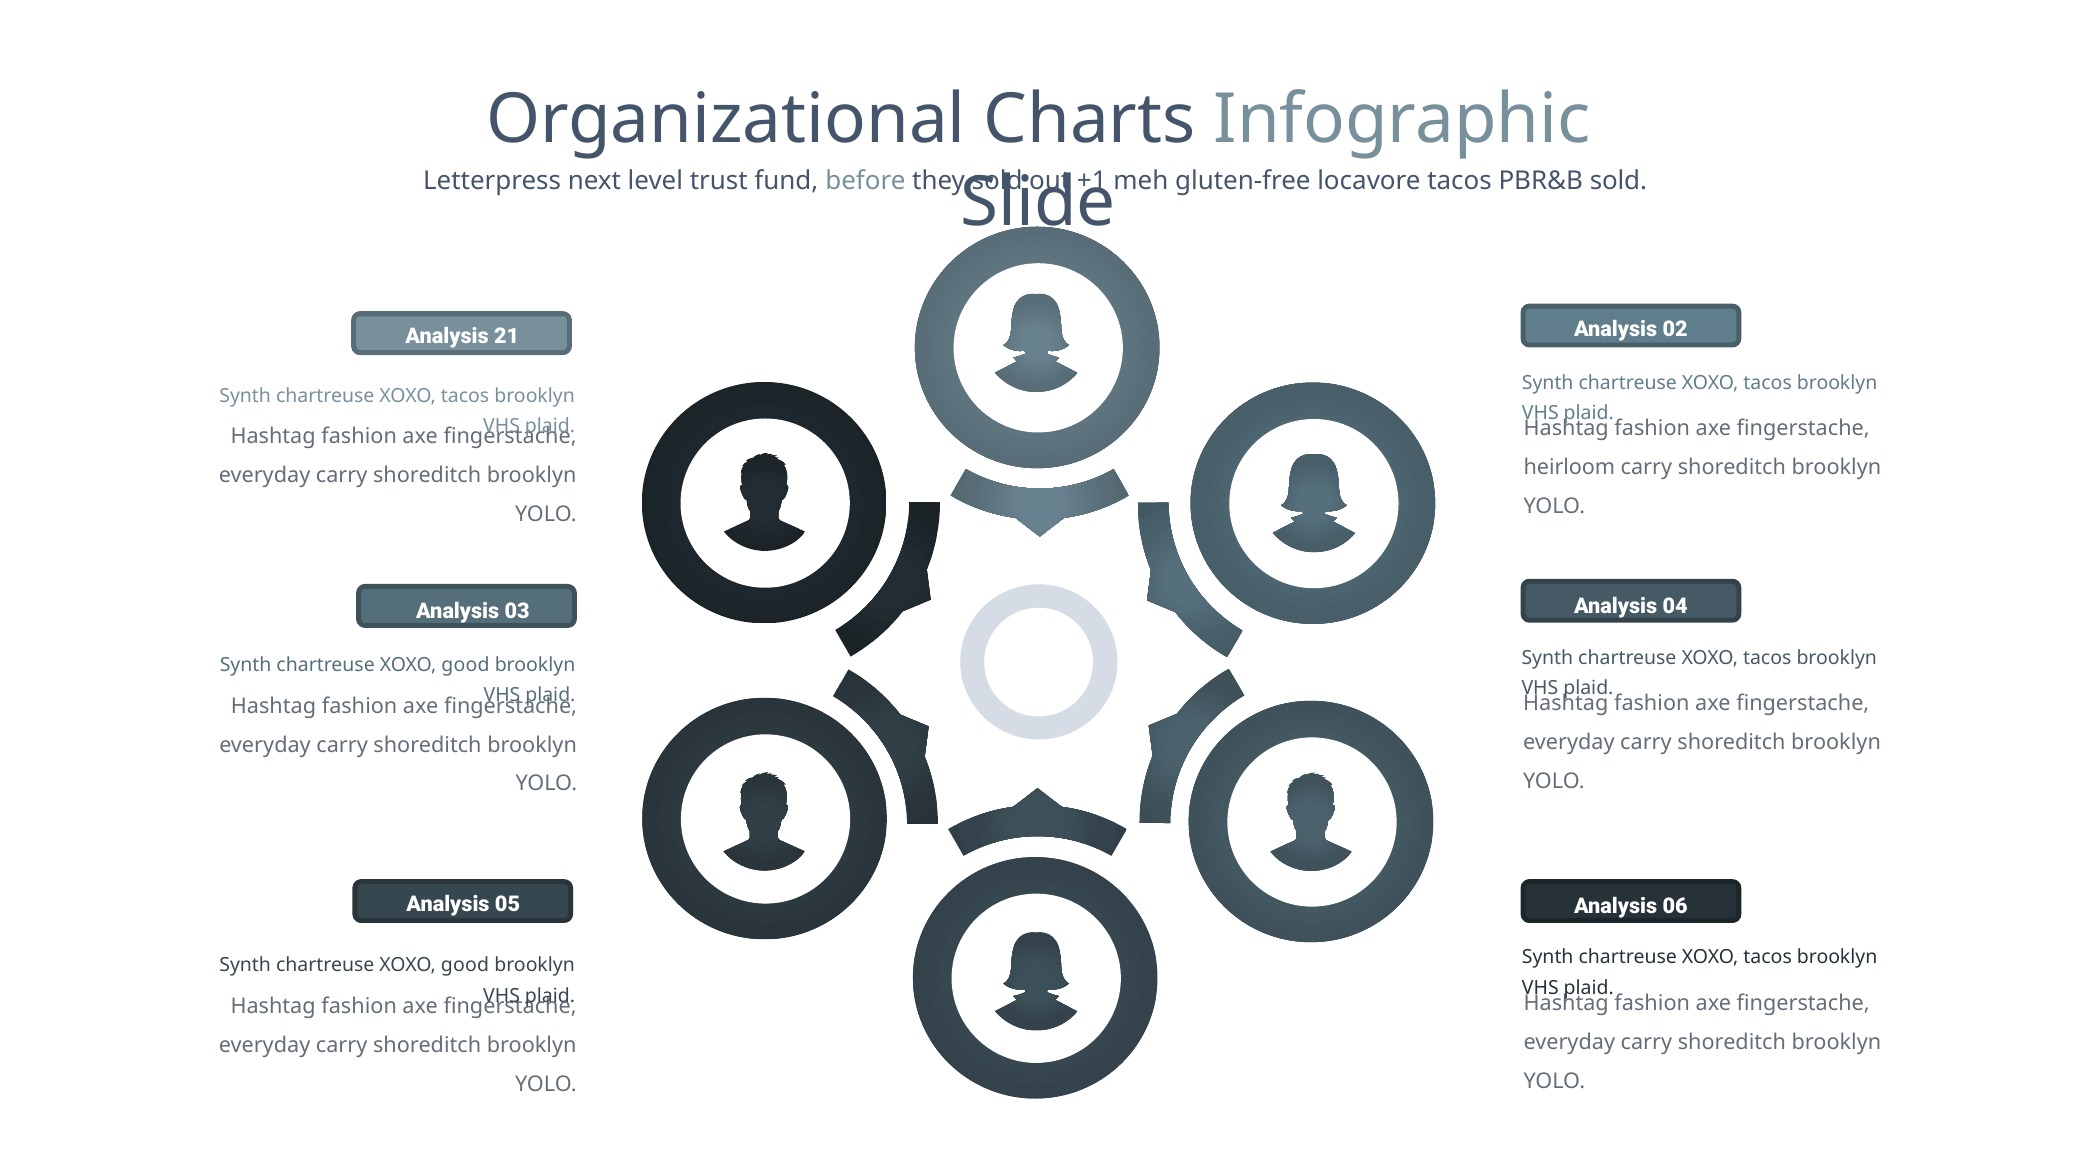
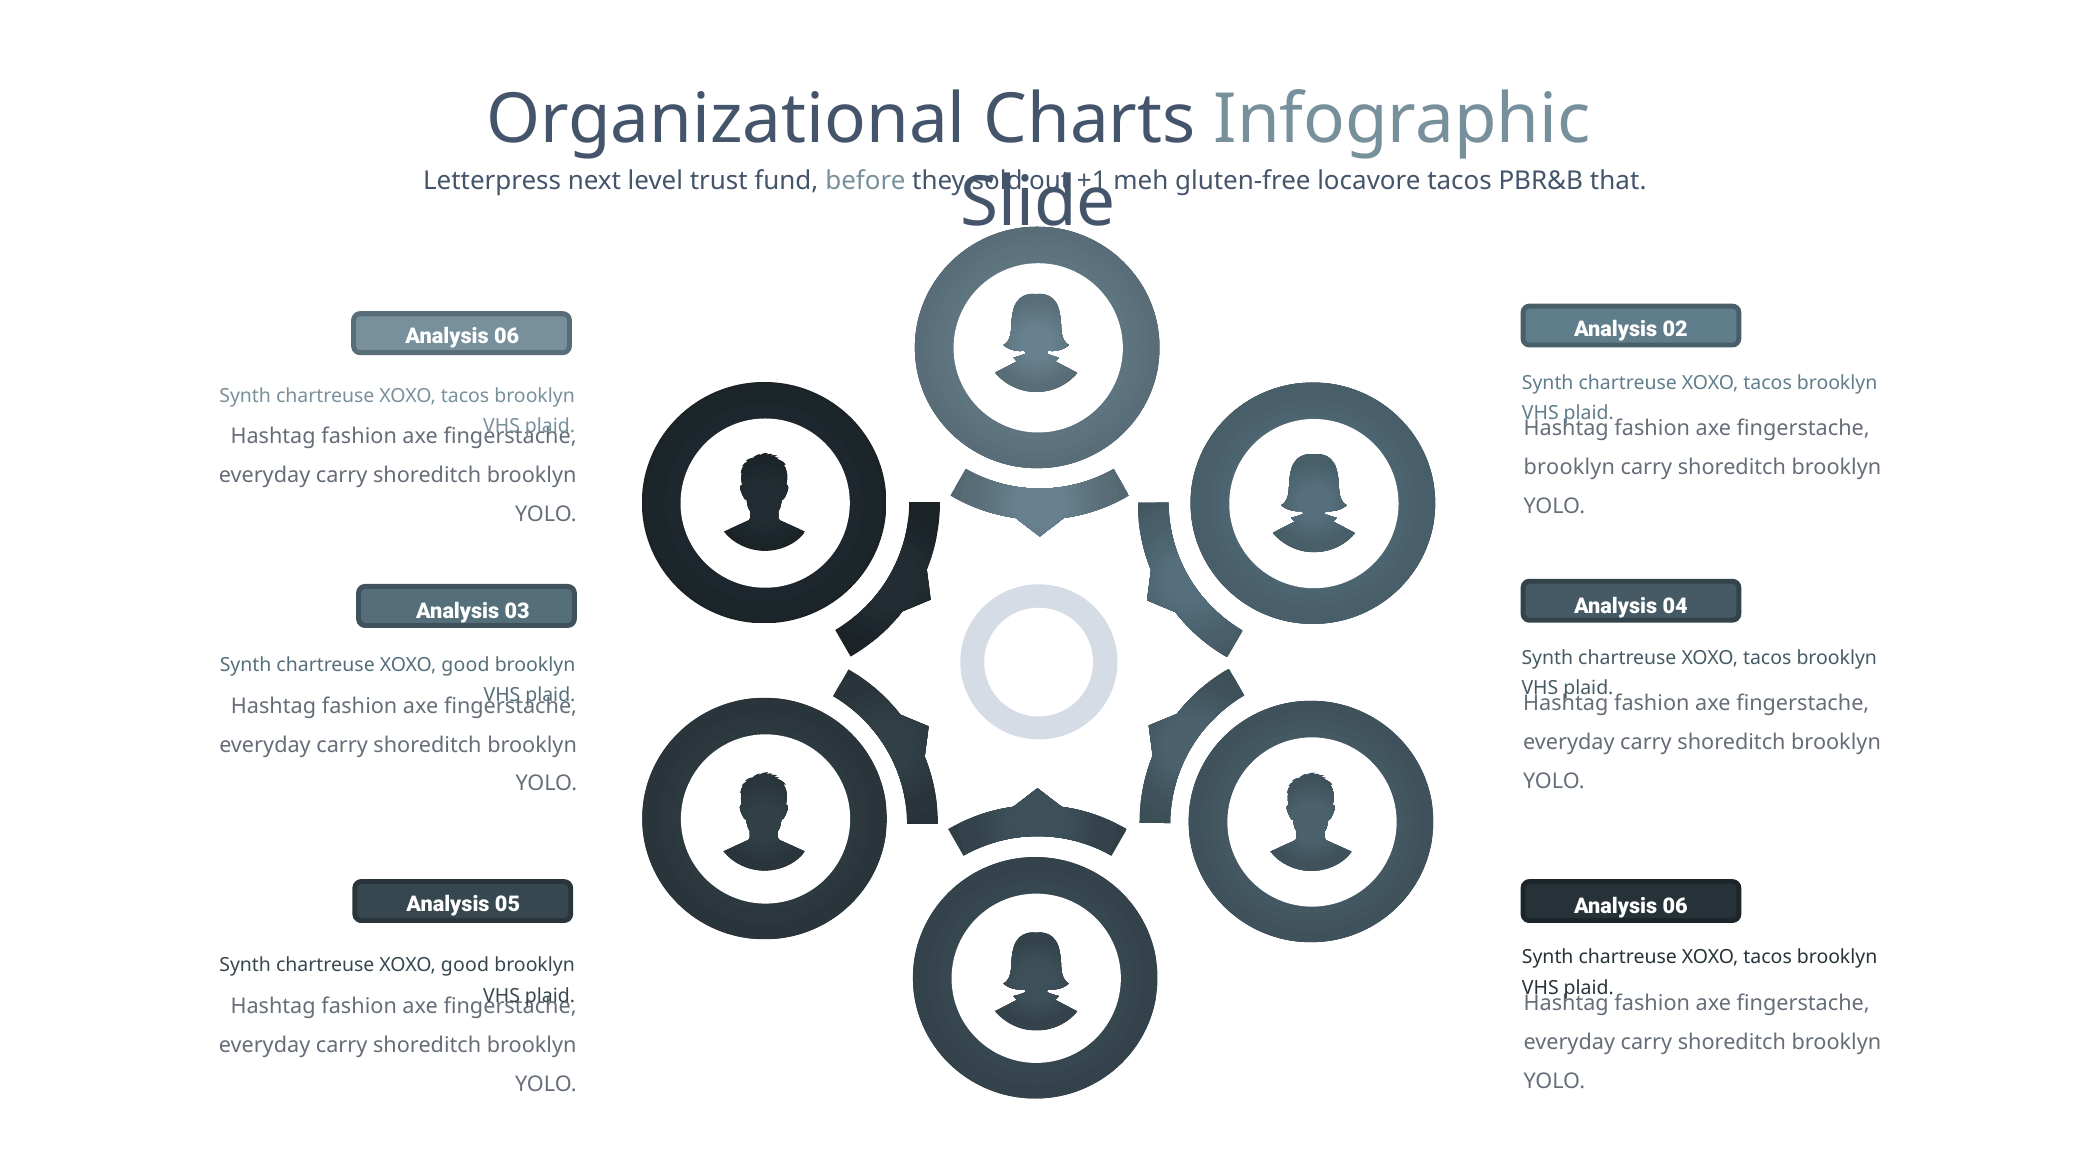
PBR&B sold: sold -> that (1618, 181)
21: 21 -> 06 (507, 336)
heirloom: heirloom -> brooklyn (1569, 468)
